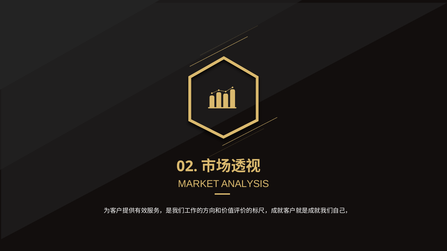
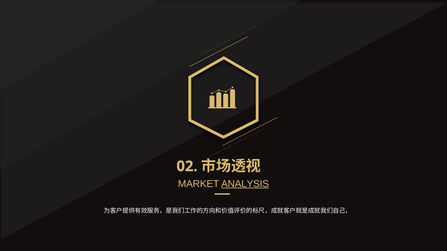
ANALYSIS underline: none -> present (245, 184)
